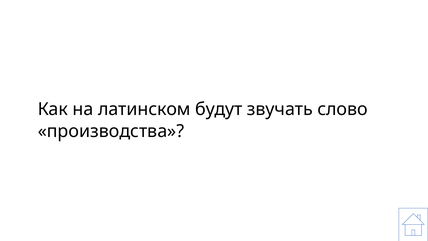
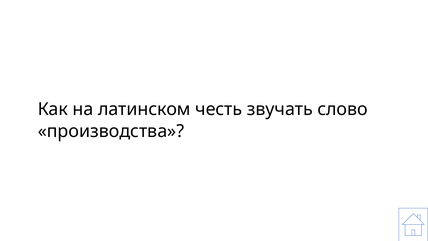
будут: будут -> честь (219, 109)
